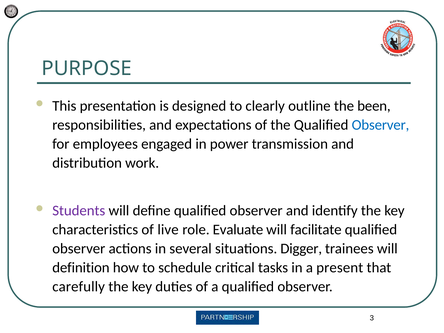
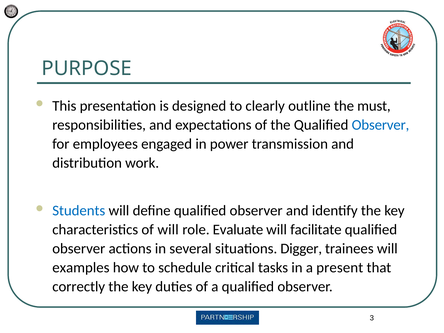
been: been -> must (374, 106)
Students colour: purple -> blue (79, 211)
of live: live -> will (168, 230)
definition: definition -> examples (81, 268)
carefully: carefully -> correctly (79, 287)
